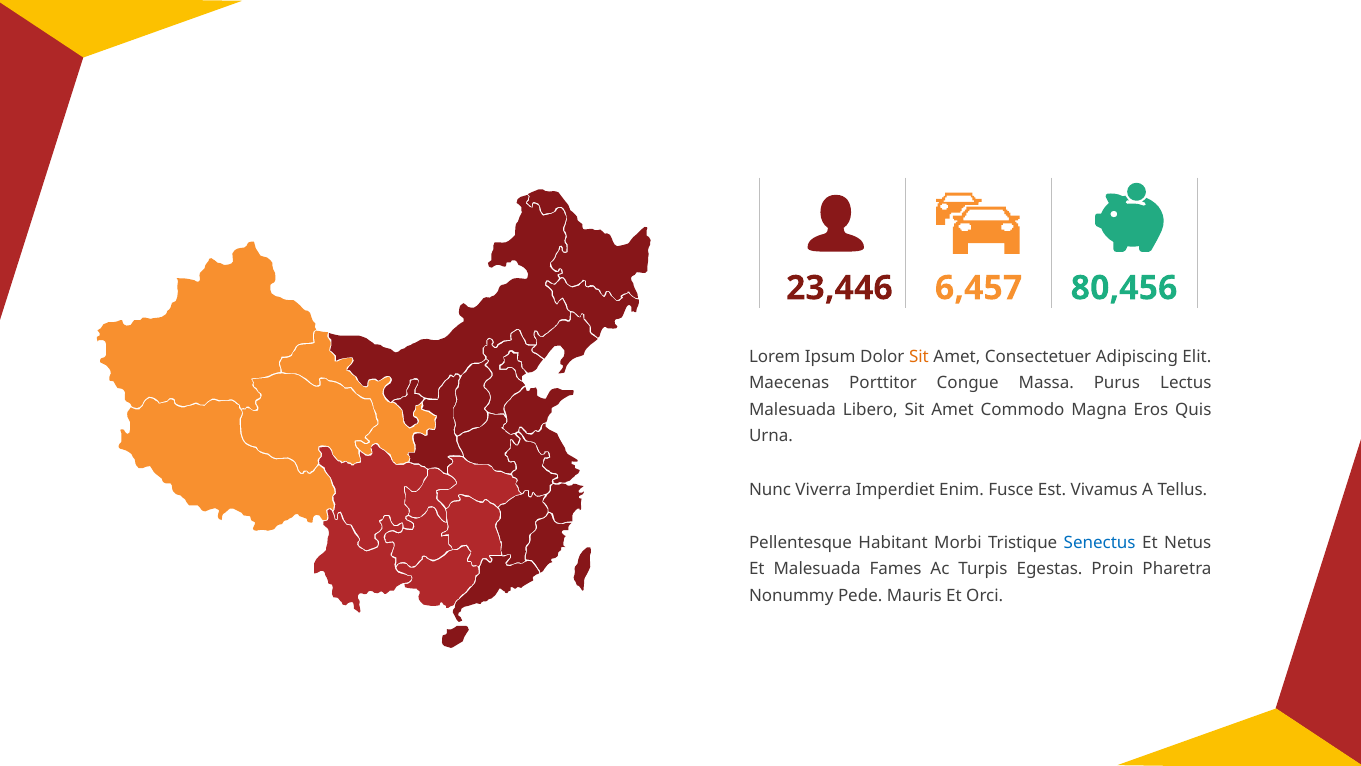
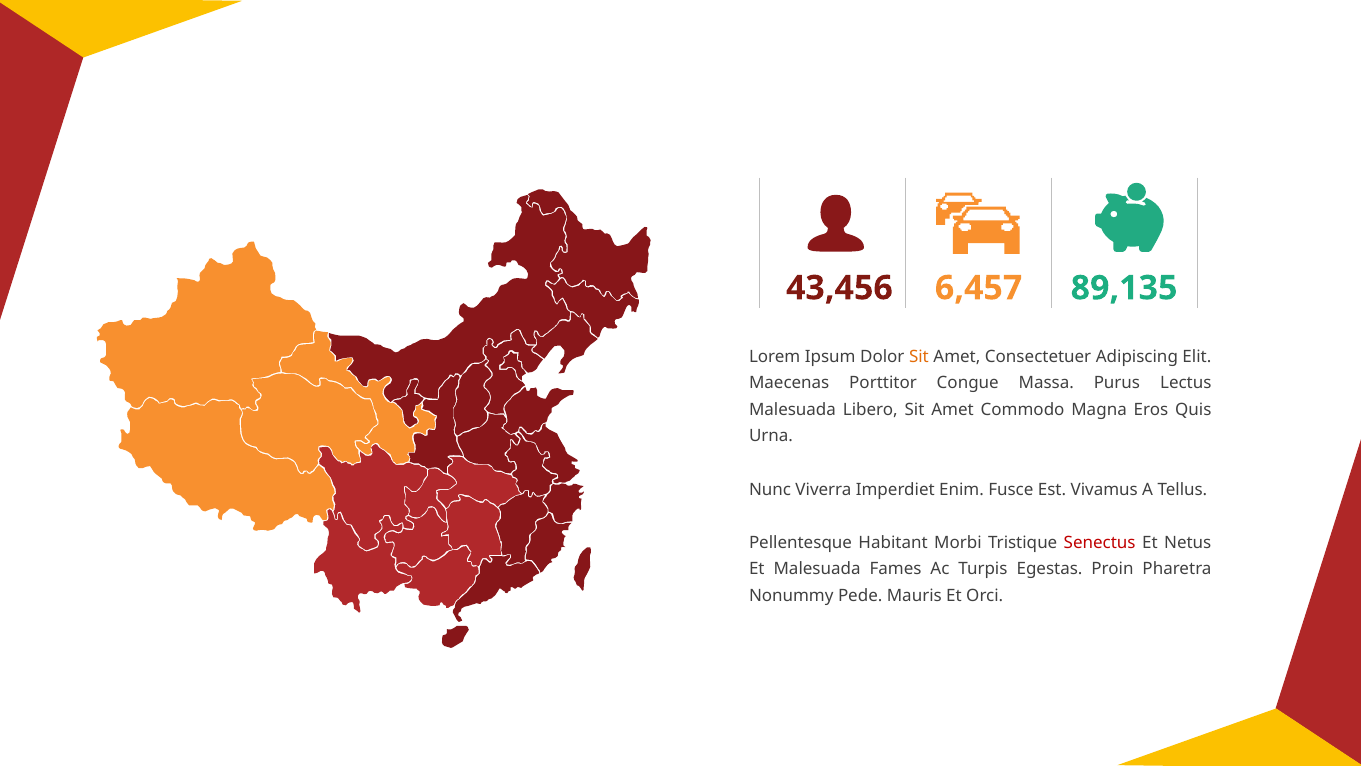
23,446: 23,446 -> 43,456 (839, 288)
80,456: 80,456 -> 89,135 (1124, 288)
Senectus colour: blue -> red (1100, 542)
